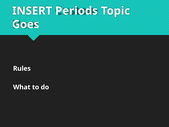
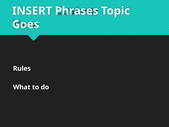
Periods: Periods -> Phrases (77, 11)
